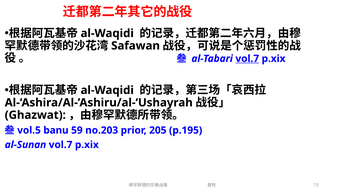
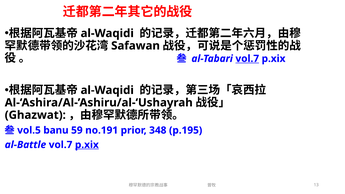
no.203: no.203 -> no.191 (102, 130)
205: 205 -> 348 (158, 130)
al-Sunan: al-Sunan -> al-Battle (25, 145)
p.xix underline: none -> present (87, 145)
